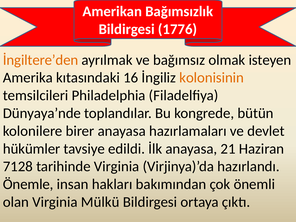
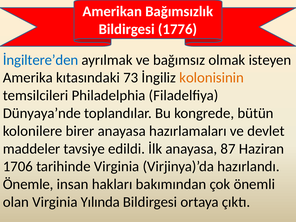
İngiltere’den colour: orange -> blue (41, 60)
16: 16 -> 73 (131, 78)
hükümler: hükümler -> maddeler (32, 149)
21: 21 -> 87 (228, 149)
7128: 7128 -> 1706 (18, 166)
Mülkü: Mülkü -> Yılında (100, 202)
